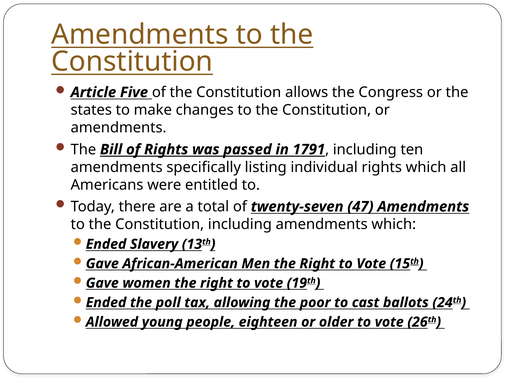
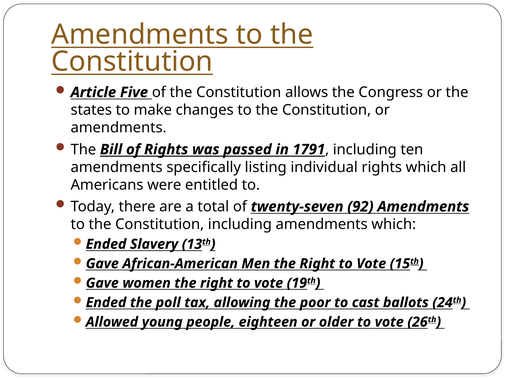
47: 47 -> 92 (360, 207)
